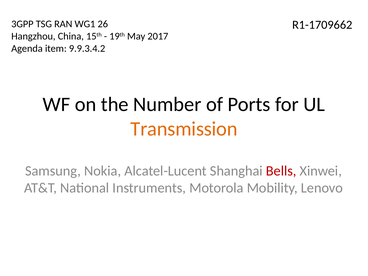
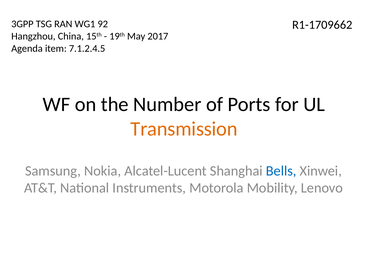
26: 26 -> 92 (103, 24)
9.9.3.4.2: 9.9.3.4.2 -> 7.1.2.4.5 (87, 49)
Bells colour: red -> blue (281, 171)
